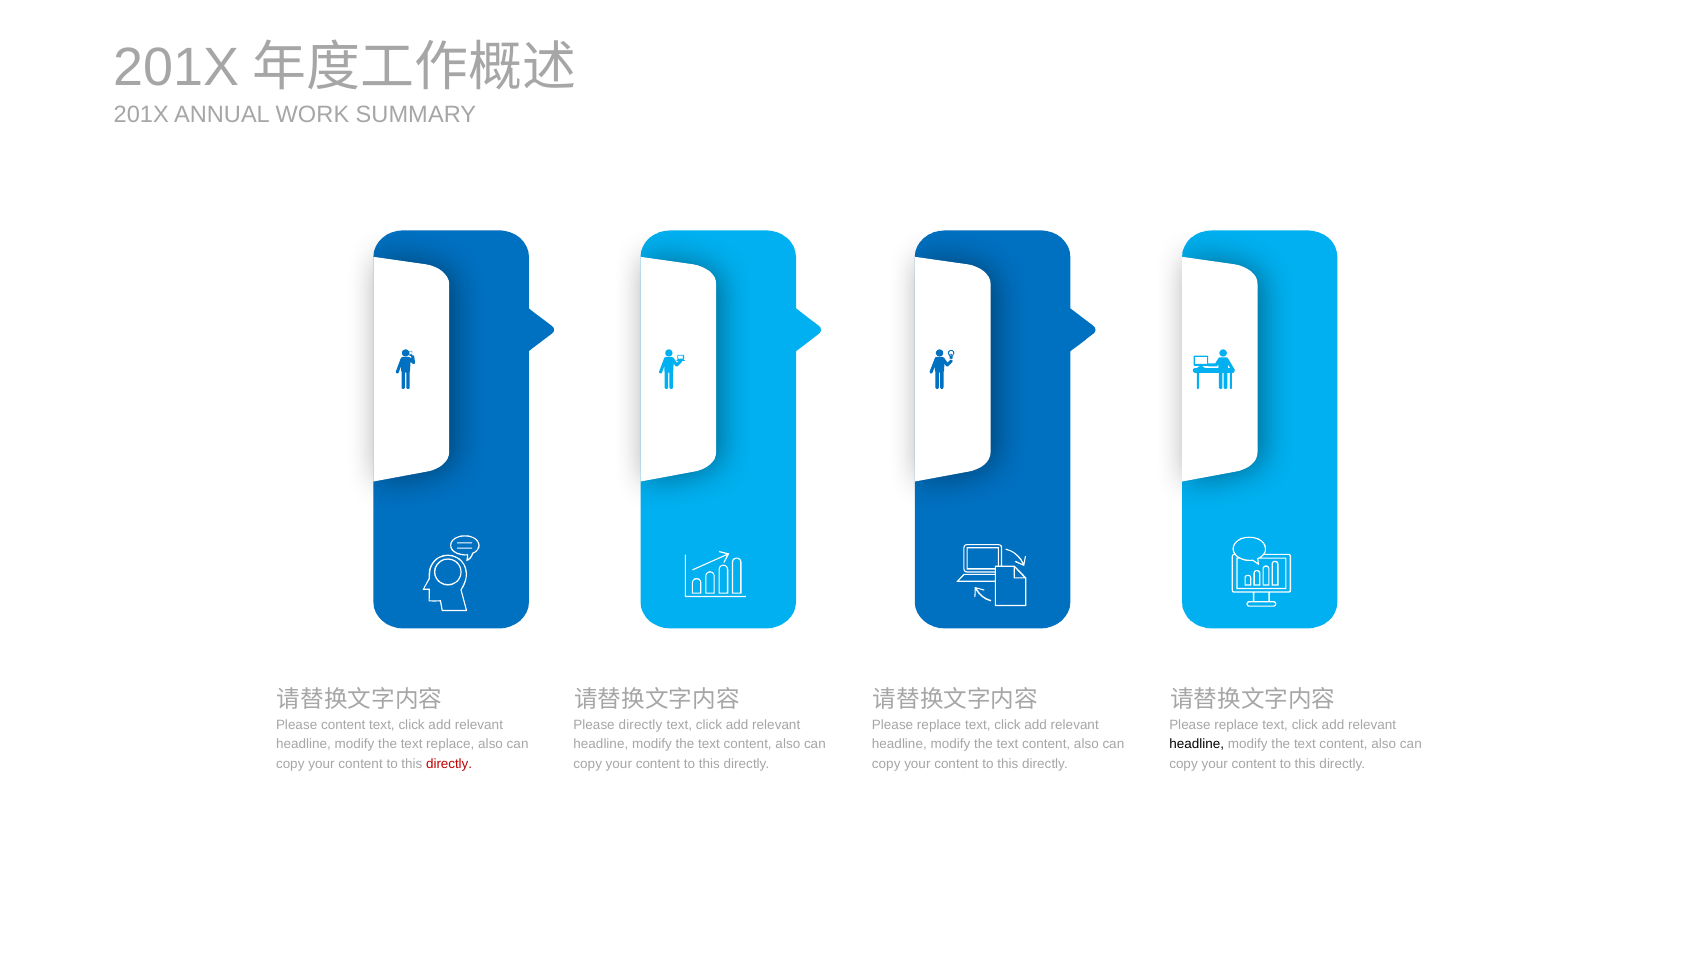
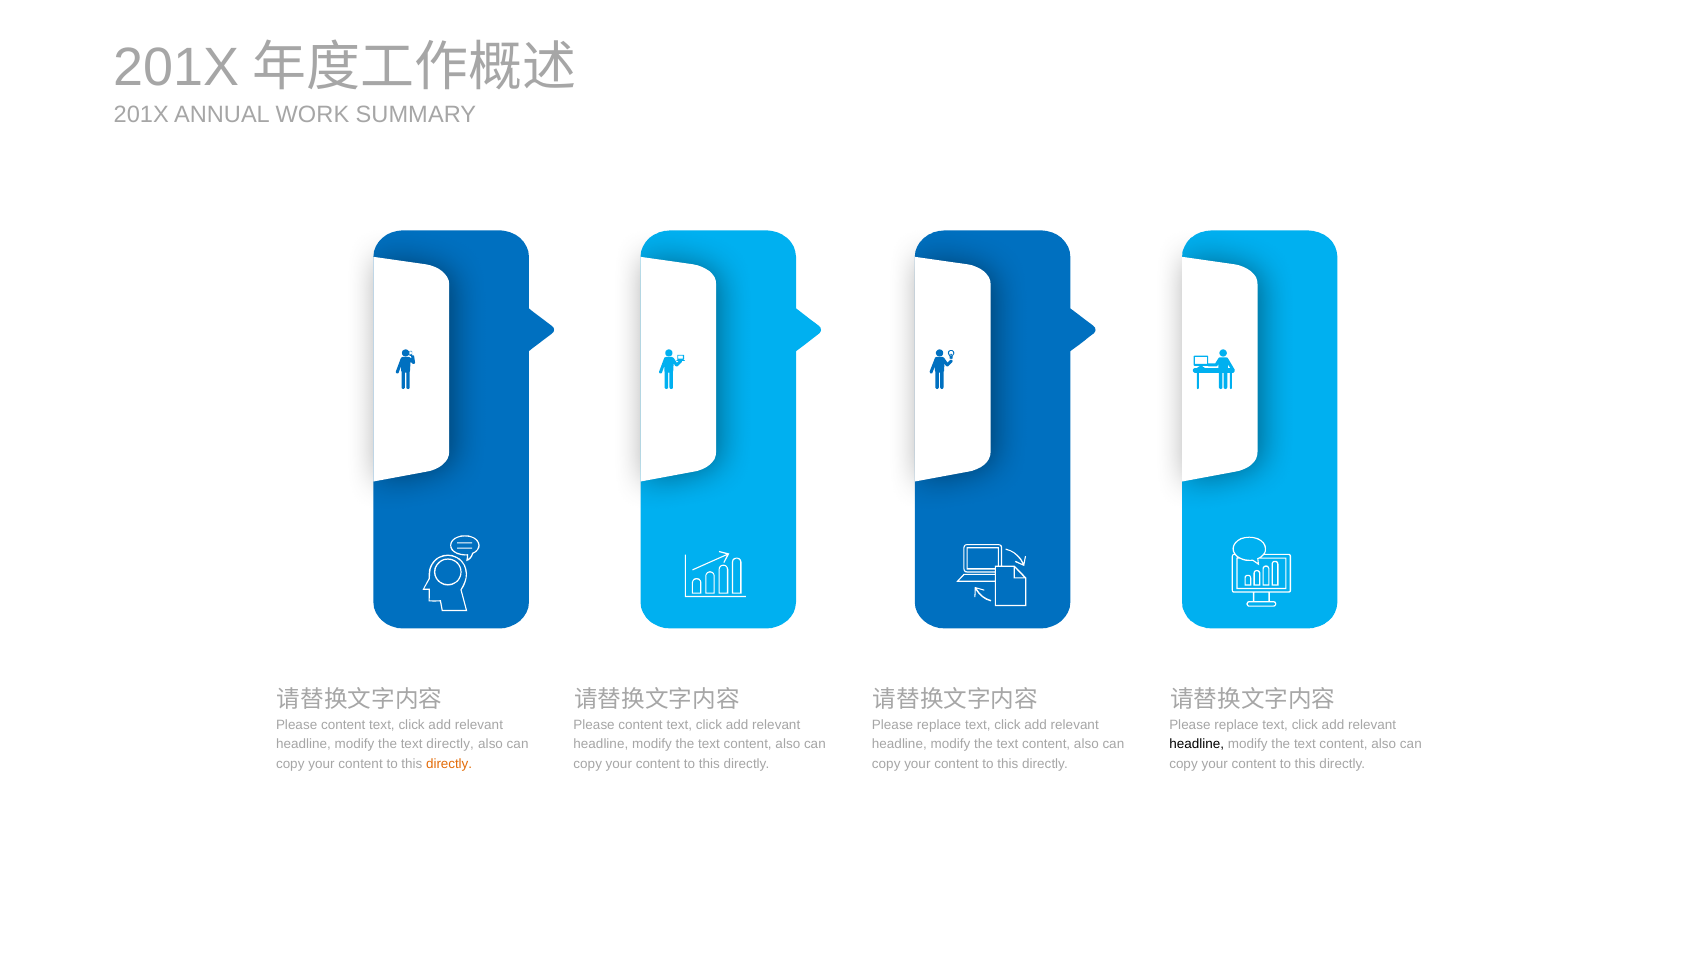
directly: directly -> content (641, 725)
text replace: replace -> directly (450, 744)
directly colour: red -> orange (449, 763)
